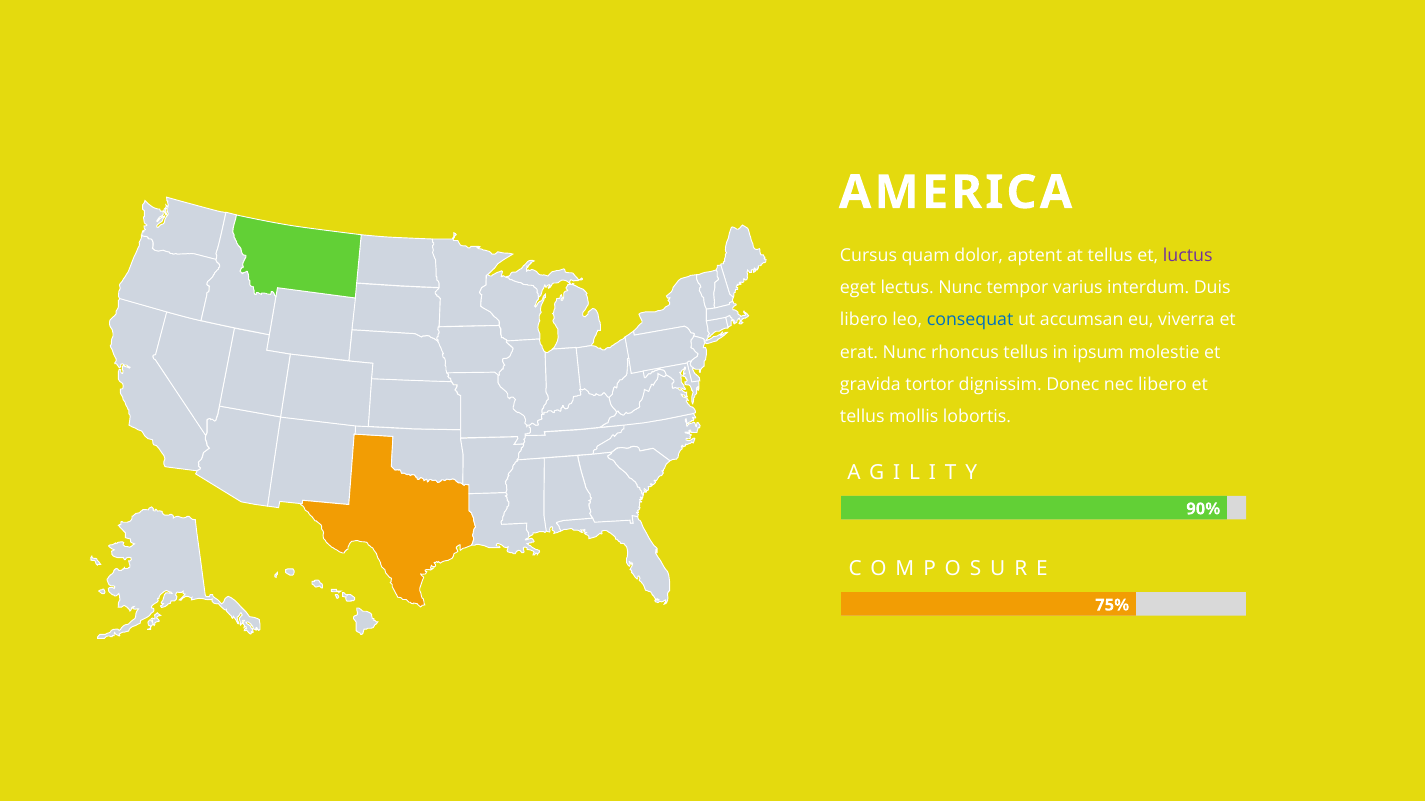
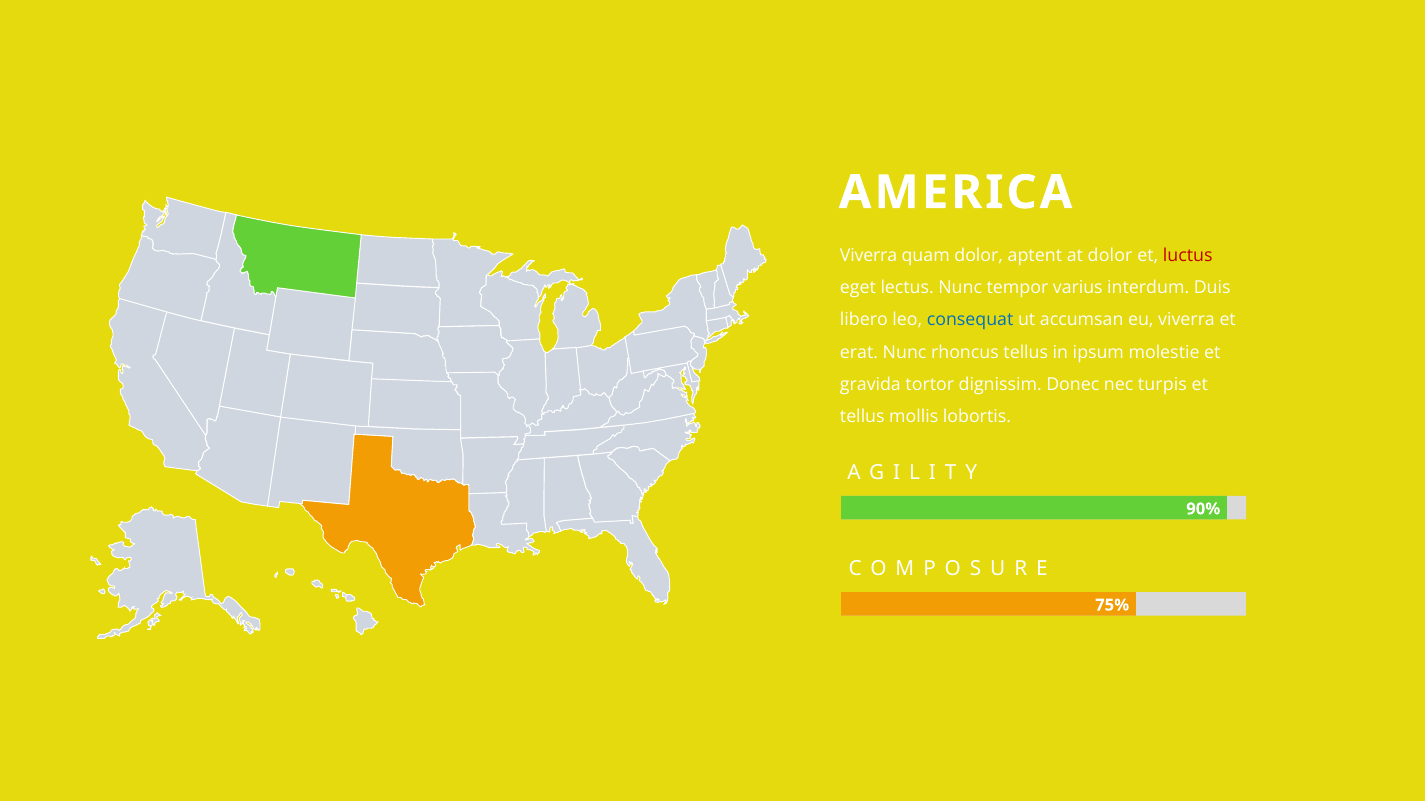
Cursus: Cursus -> Viverra (869, 256)
at tellus: tellus -> dolor (1110, 256)
luctus colour: purple -> red (1188, 256)
nec libero: libero -> turpis (1162, 384)
